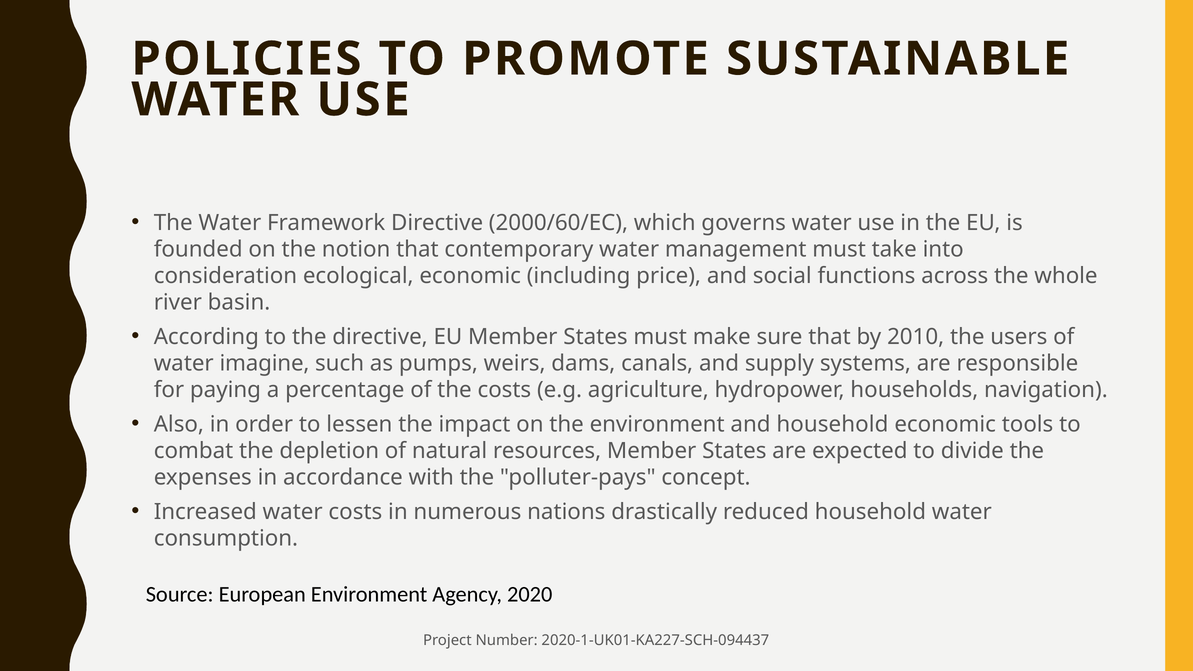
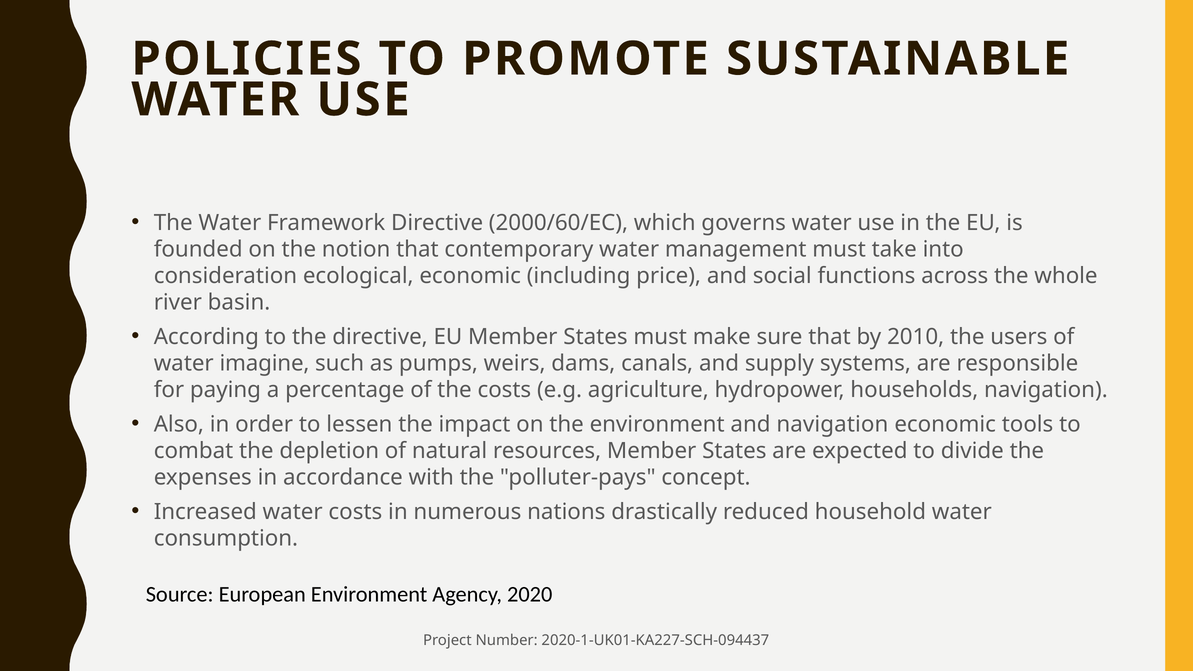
and household: household -> navigation (832, 424)
